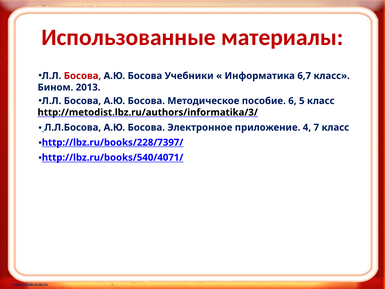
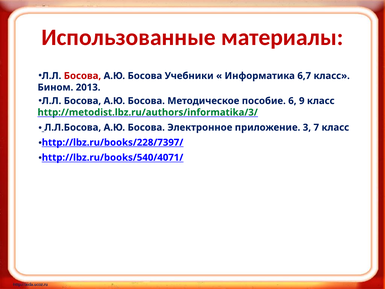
5: 5 -> 9 (302, 101)
http://metodist.lbz.ru/authors/informatika/3/ colour: black -> green (148, 112)
4: 4 -> 3 (307, 127)
